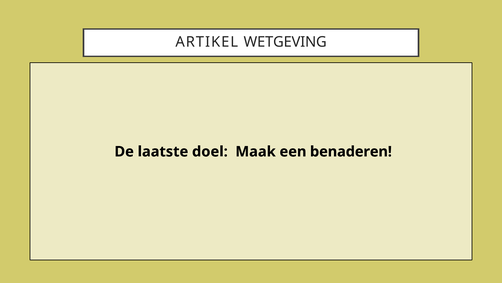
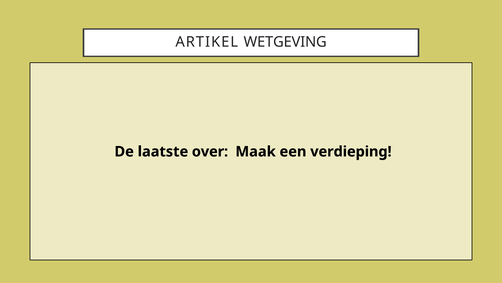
doel: doel -> over (210, 151)
benaderen: benaderen -> verdieping (351, 151)
